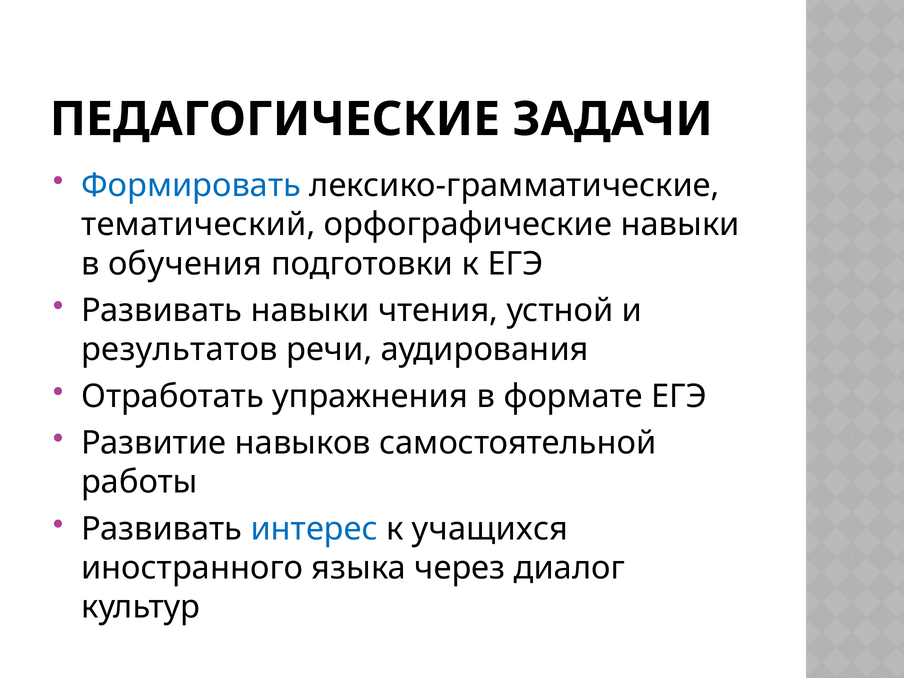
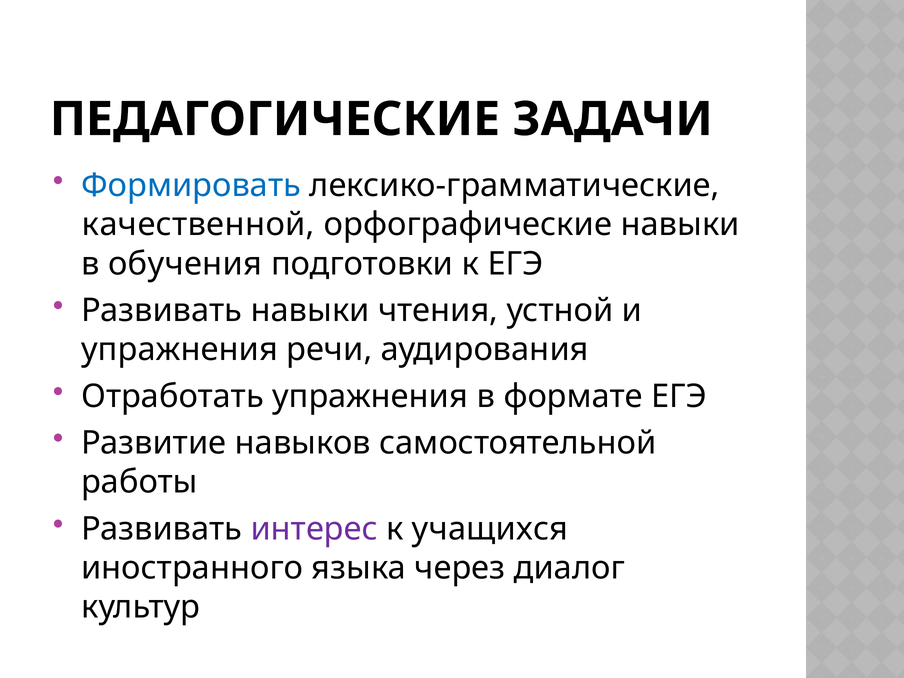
тематический: тематический -> качественной (198, 225)
результатов: результатов -> упражнения (180, 350)
интерес colour: blue -> purple (314, 529)
